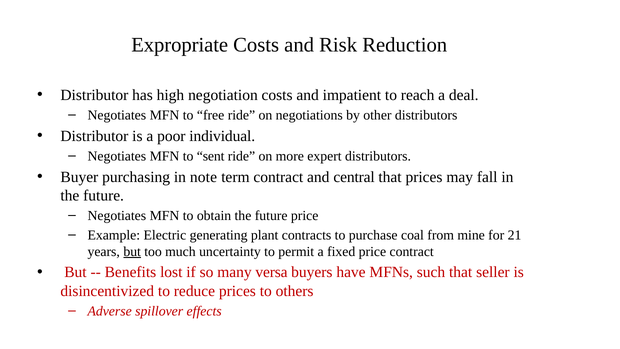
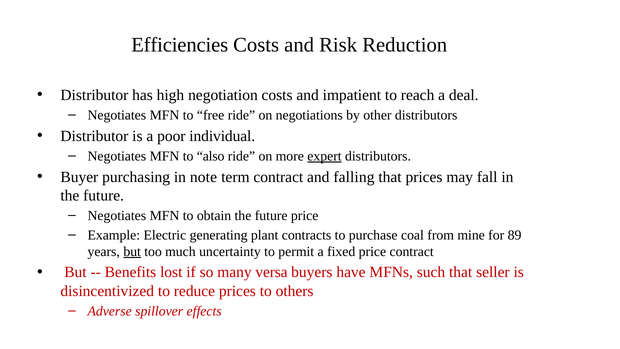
Expropriate: Expropriate -> Efficiencies (180, 45)
sent: sent -> also (211, 156)
expert underline: none -> present (324, 156)
central: central -> falling (354, 177)
21: 21 -> 89 (515, 235)
